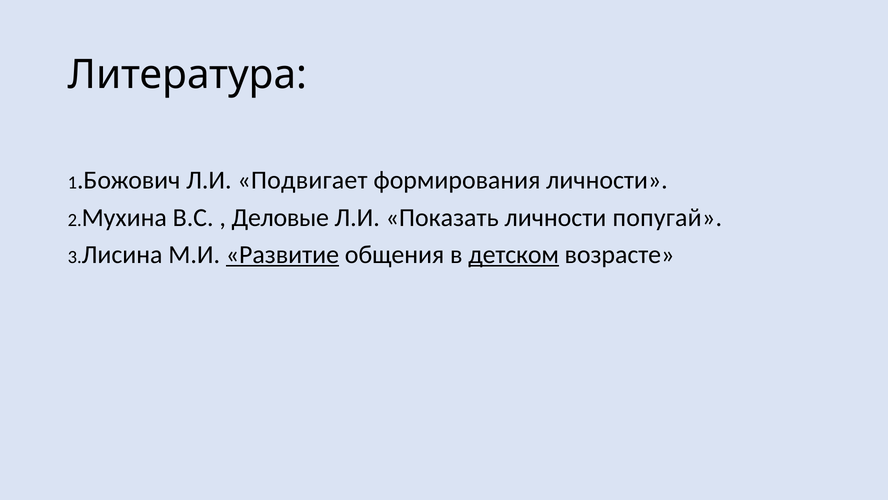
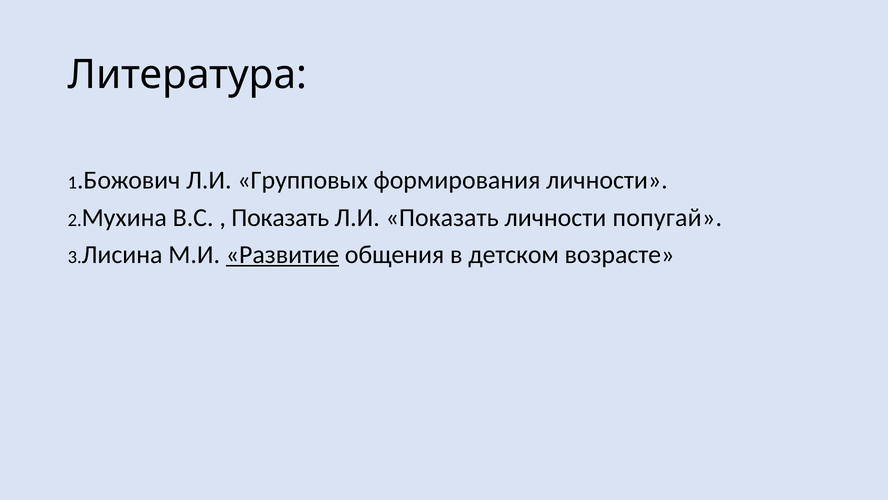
Подвигает: Подвигает -> Групповых (303, 180)
Деловые: Деловые -> Показать (280, 217)
детском underline: present -> none (514, 255)
